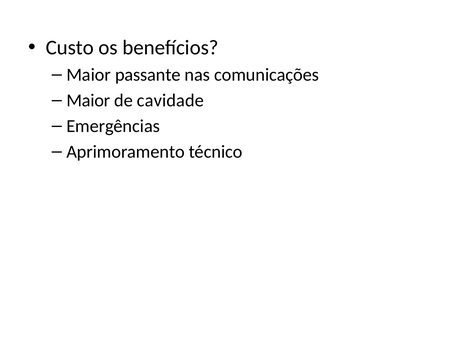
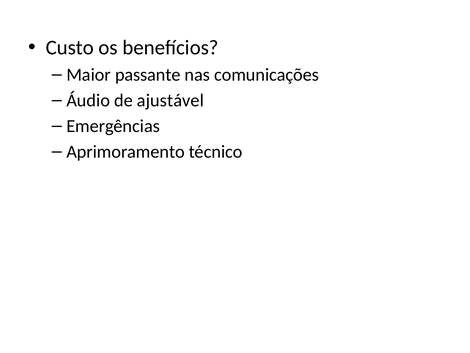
Maior: Maior -> Áudio (88, 100)
cavidade: cavidade -> ajustável (170, 100)
